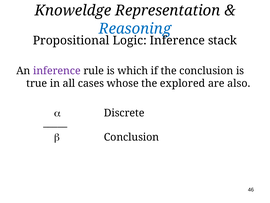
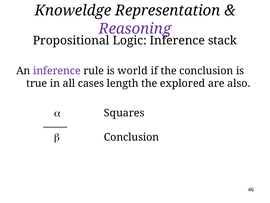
Reasoning colour: blue -> purple (135, 29)
which: which -> world (133, 71)
whose: whose -> length (123, 83)
Discrete: Discrete -> Squares (124, 113)
